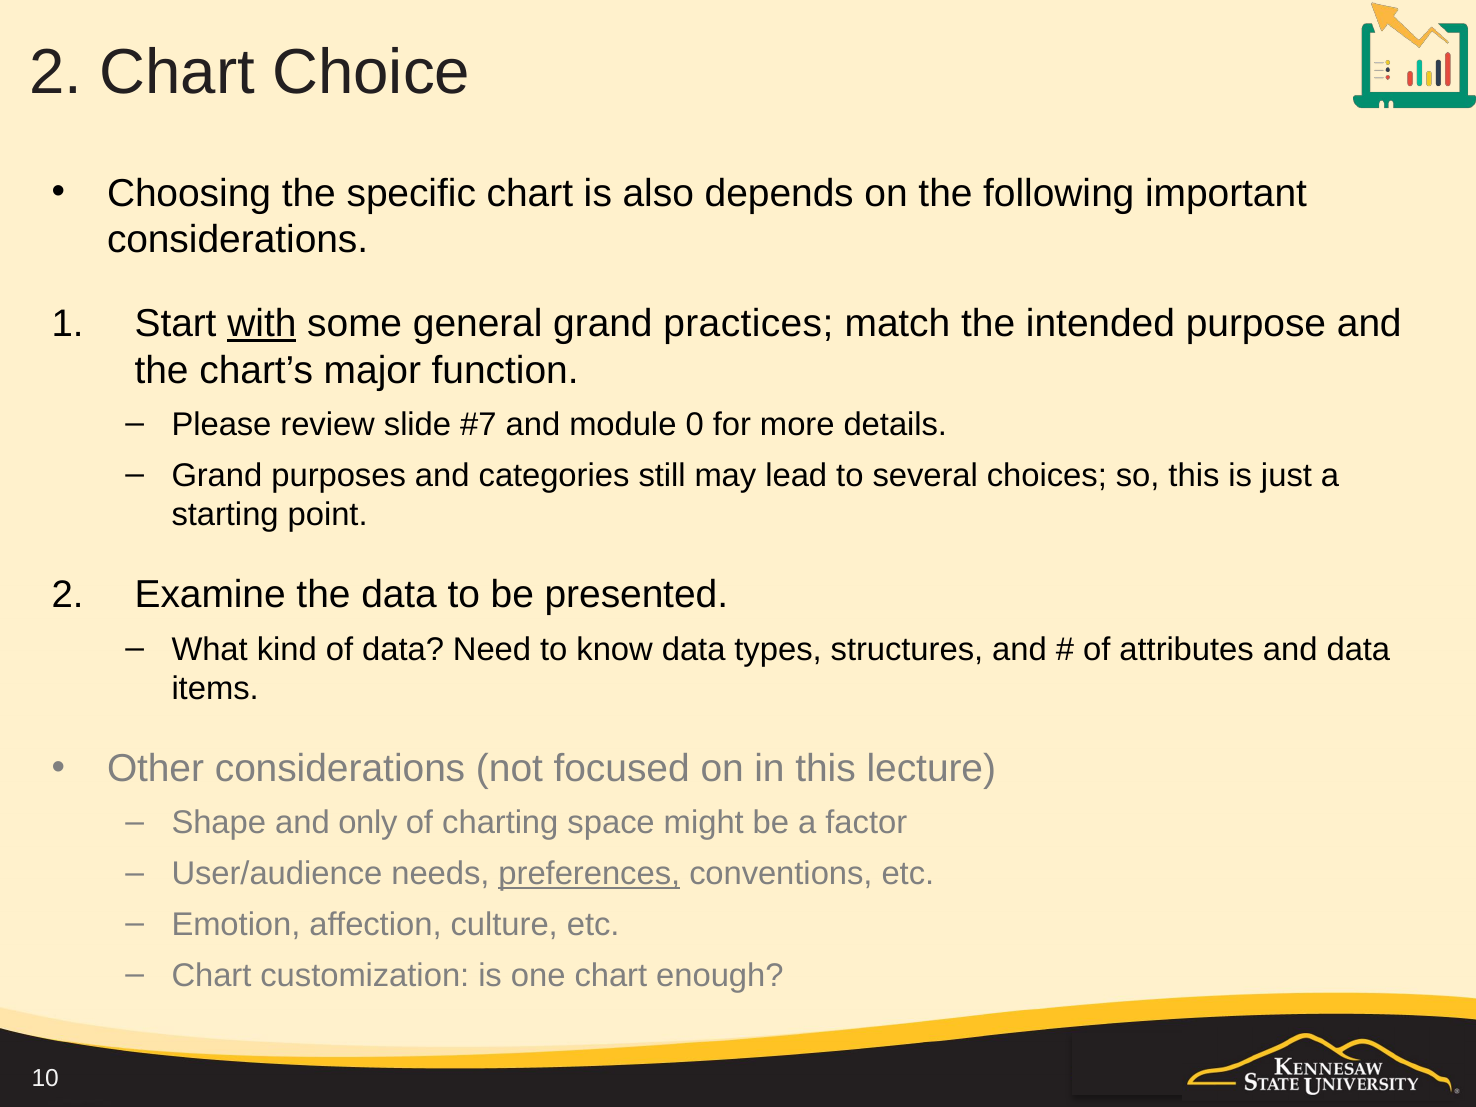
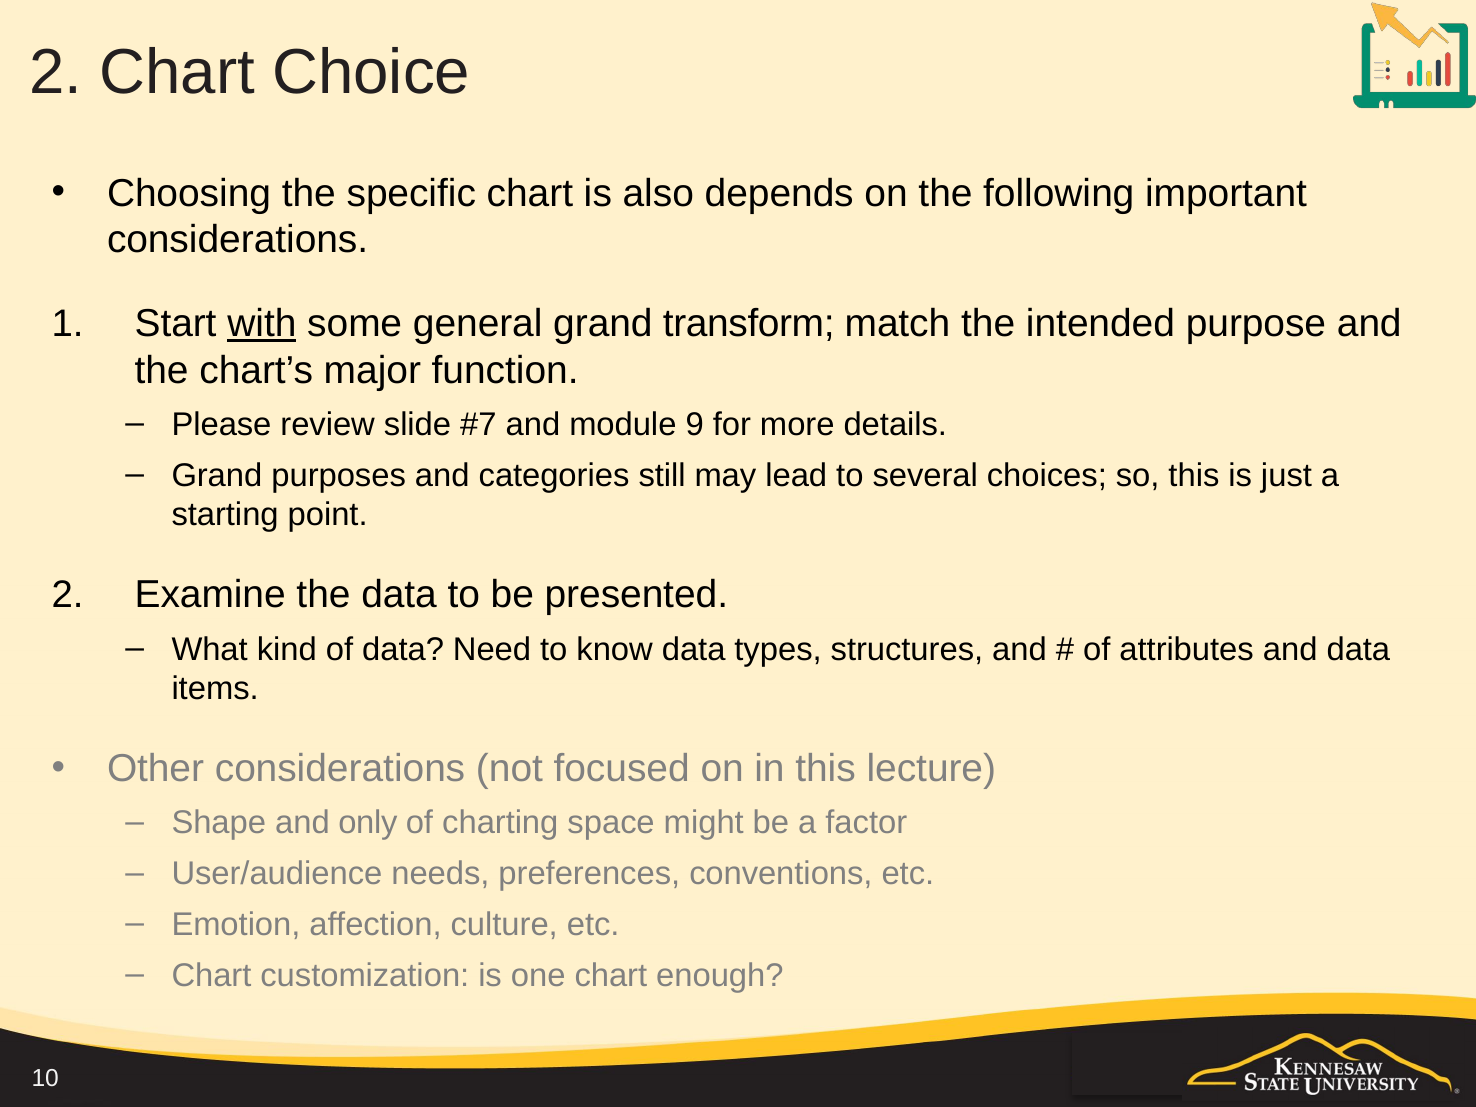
practices: practices -> transform (749, 324)
0: 0 -> 9 (695, 425)
preferences underline: present -> none (589, 874)
